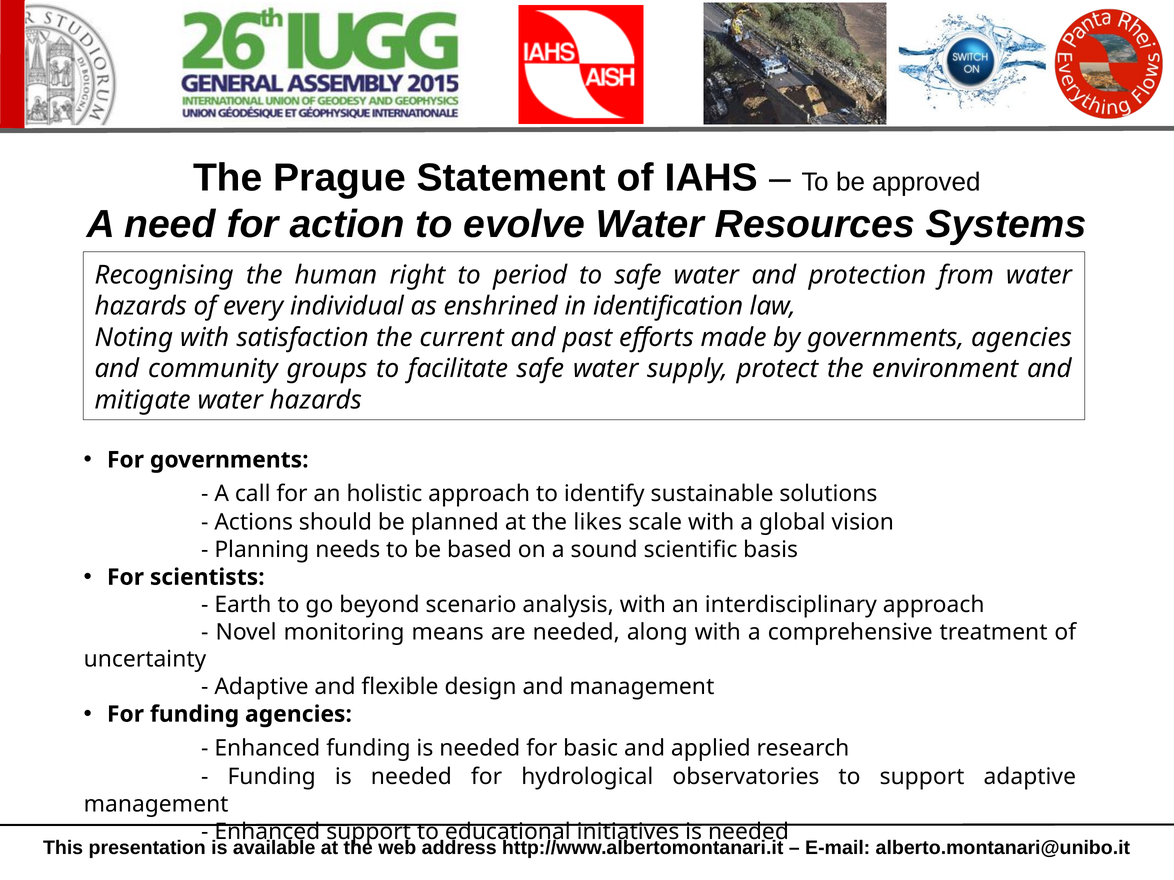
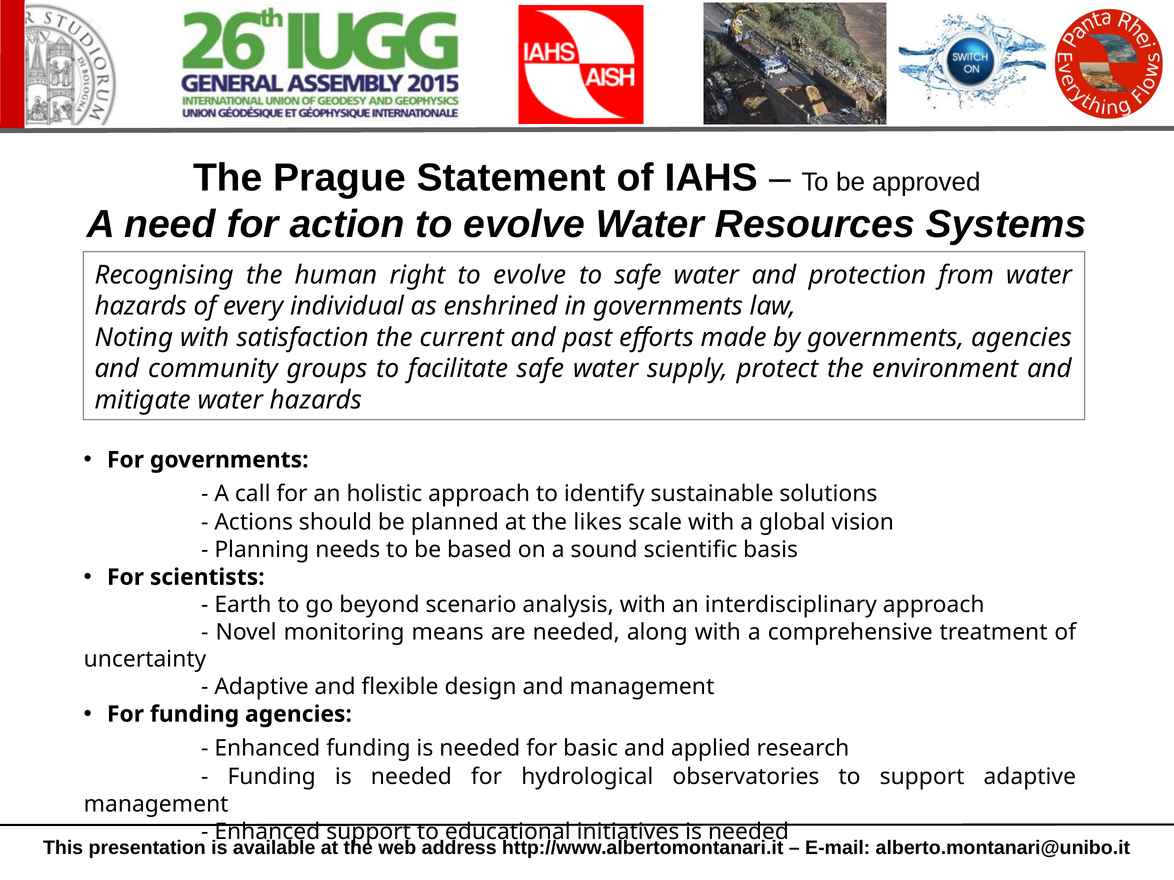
right to period: period -> evolve (530, 275)
in identification: identification -> governments (668, 307)
